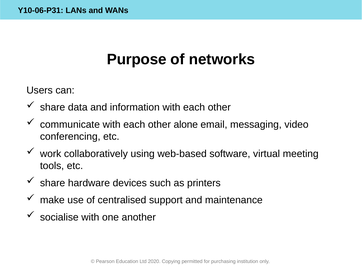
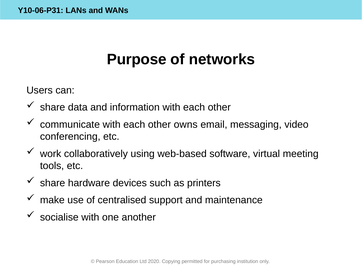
alone: alone -> owns (186, 124)
